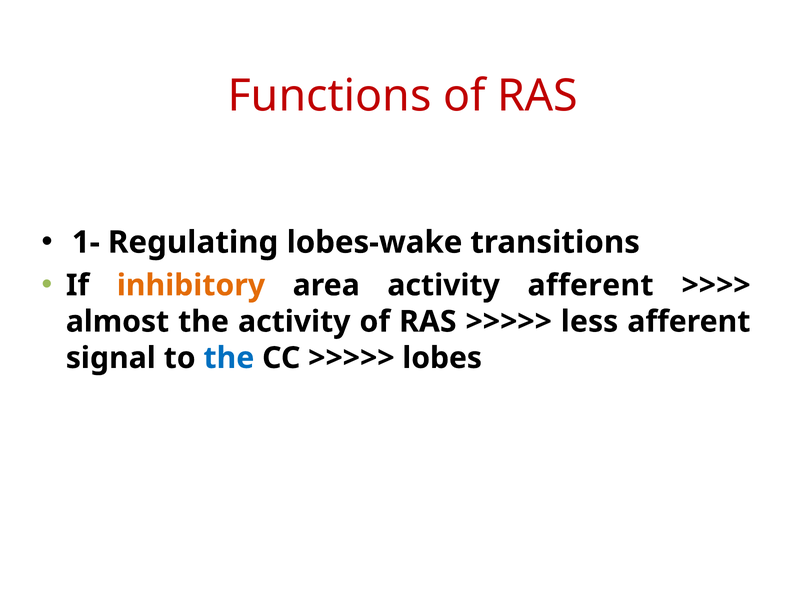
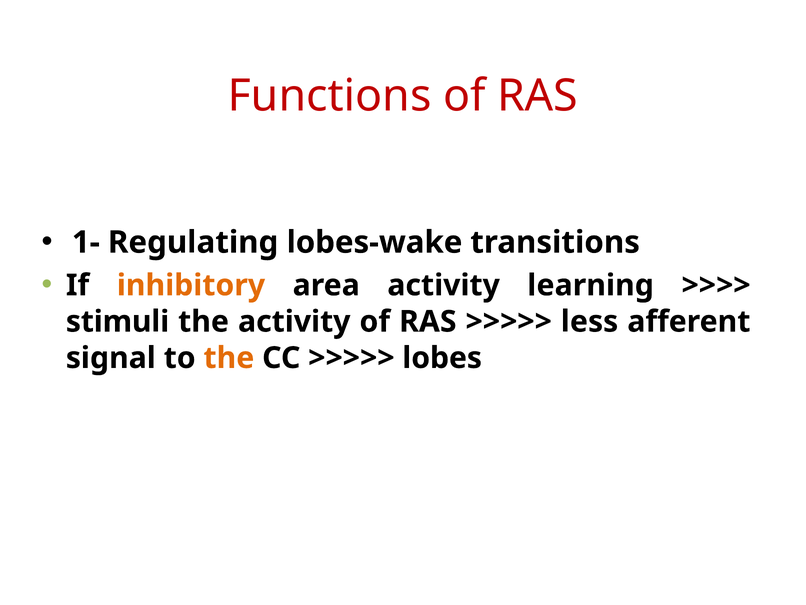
activity afferent: afferent -> learning (591, 285)
almost: almost -> stimuli (118, 321)
the colour: blue -> orange (229, 358)
